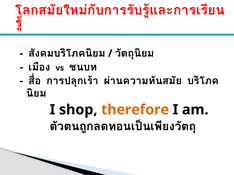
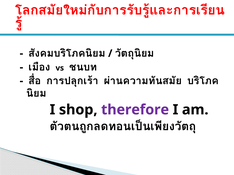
therefore colour: orange -> purple (135, 110)
